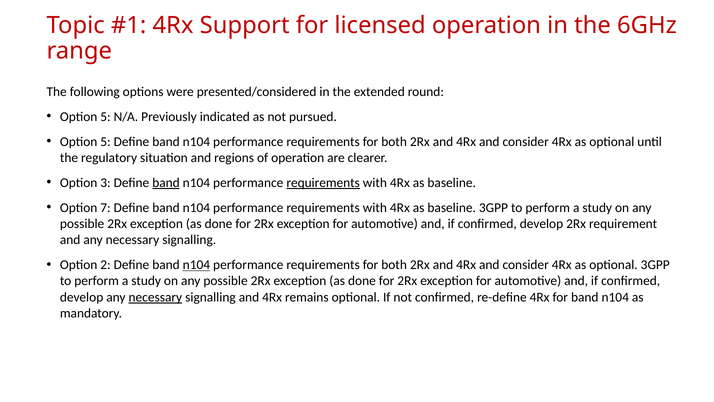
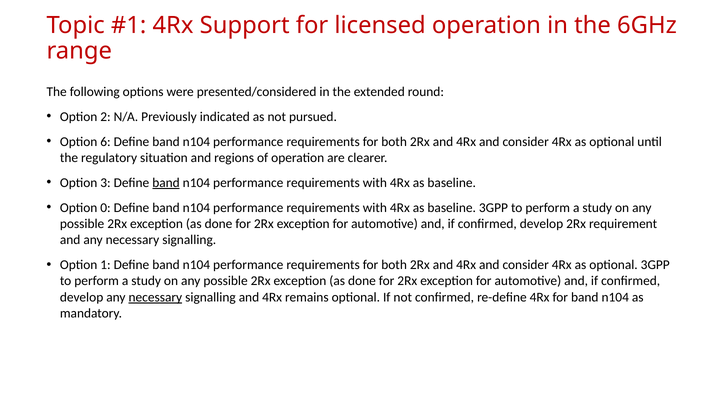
5: 5 -> 2 (105, 117)
5: 5 -> 6 (105, 142)
requirements underline: present -> none (323, 183)
7: 7 -> 0 (105, 208)
2: 2 -> 1 (105, 265)
n104 underline: present -> none (196, 265)
